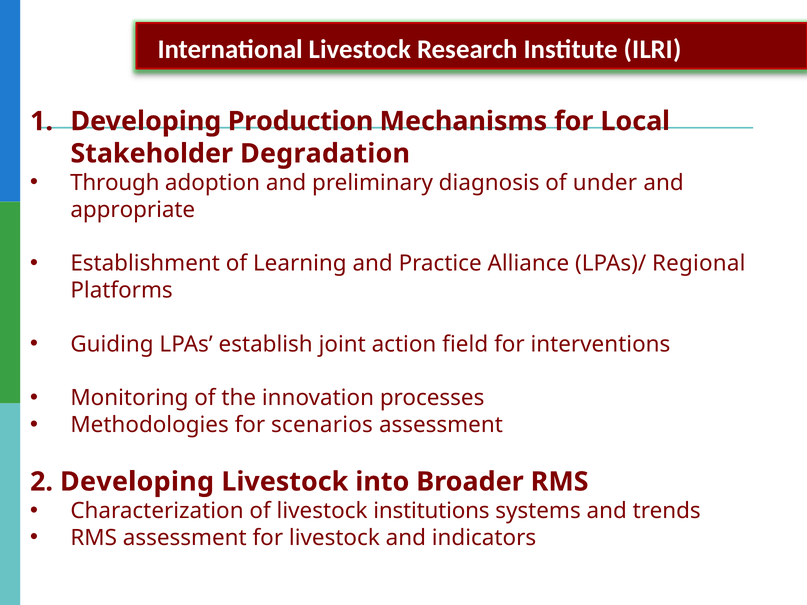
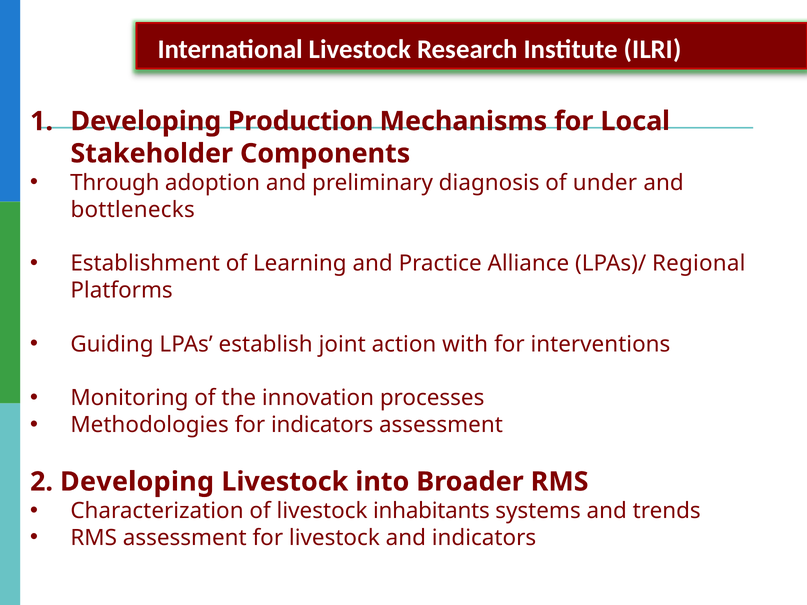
Degradation: Degradation -> Components (325, 154)
appropriate: appropriate -> bottlenecks (133, 210)
field: field -> with (465, 344)
for scenarios: scenarios -> indicators (322, 425)
institutions: institutions -> inhabitants (431, 511)
